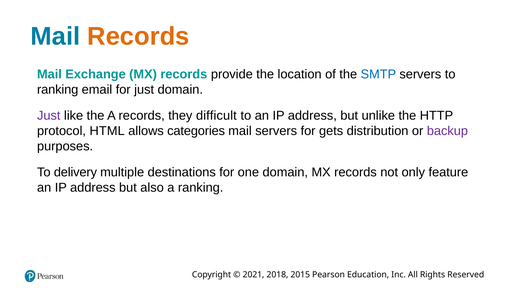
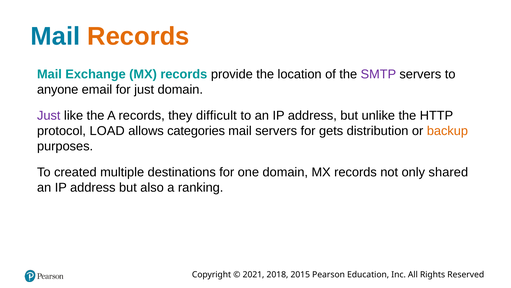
SMTP colour: blue -> purple (378, 74)
ranking: ranking -> anyone (58, 89)
HTML: HTML -> LOAD (107, 131)
backup colour: purple -> orange (447, 131)
delivery: delivery -> created (75, 172)
feature: feature -> shared (448, 172)
